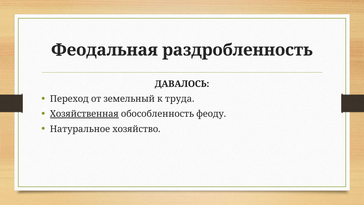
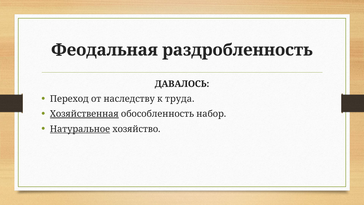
земельный: земельный -> наследству (129, 99)
феоду: феоду -> набор (211, 114)
Натуральное underline: none -> present (80, 129)
